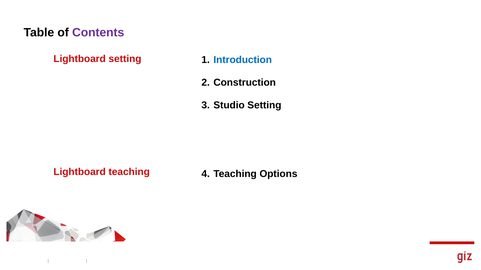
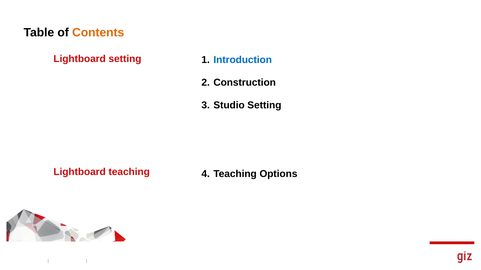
Contents colour: purple -> orange (98, 32)
